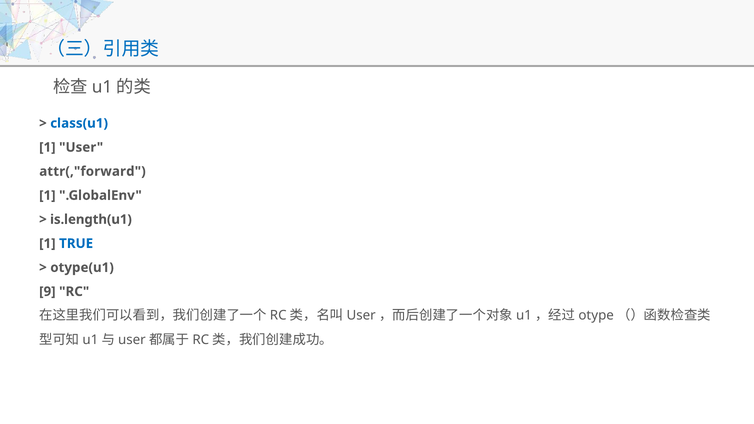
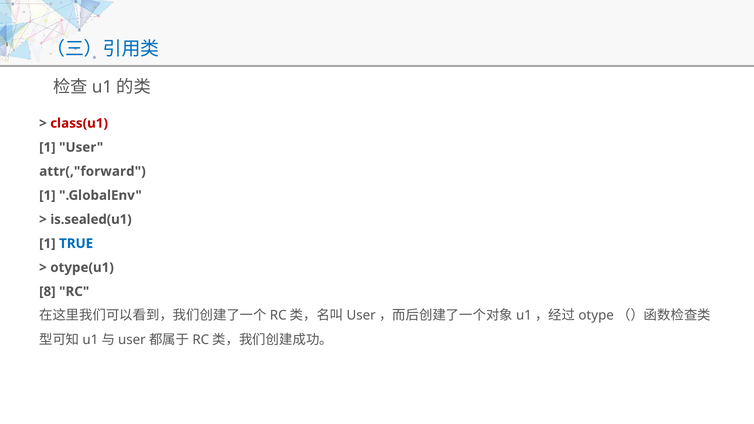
class(u1 colour: blue -> red (79, 123)
is.length(u1: is.length(u1 -> is.sealed(u1 (91, 219)
9: 9 -> 8 (47, 292)
